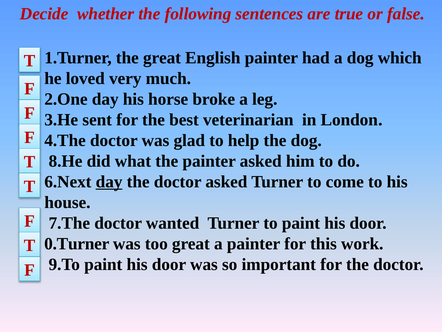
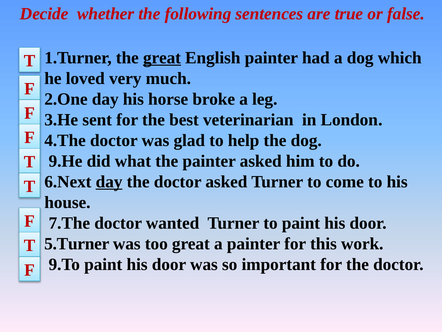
great underline: none -> present (162, 58)
8.He: 8.He -> 9.He (66, 161)
0.Turner: 0.Turner -> 5.Turner (77, 243)
